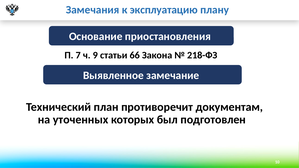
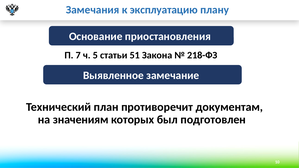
9: 9 -> 5 (95, 55)
66: 66 -> 51 (135, 55)
уточенных: уточенных -> значениям (81, 120)
